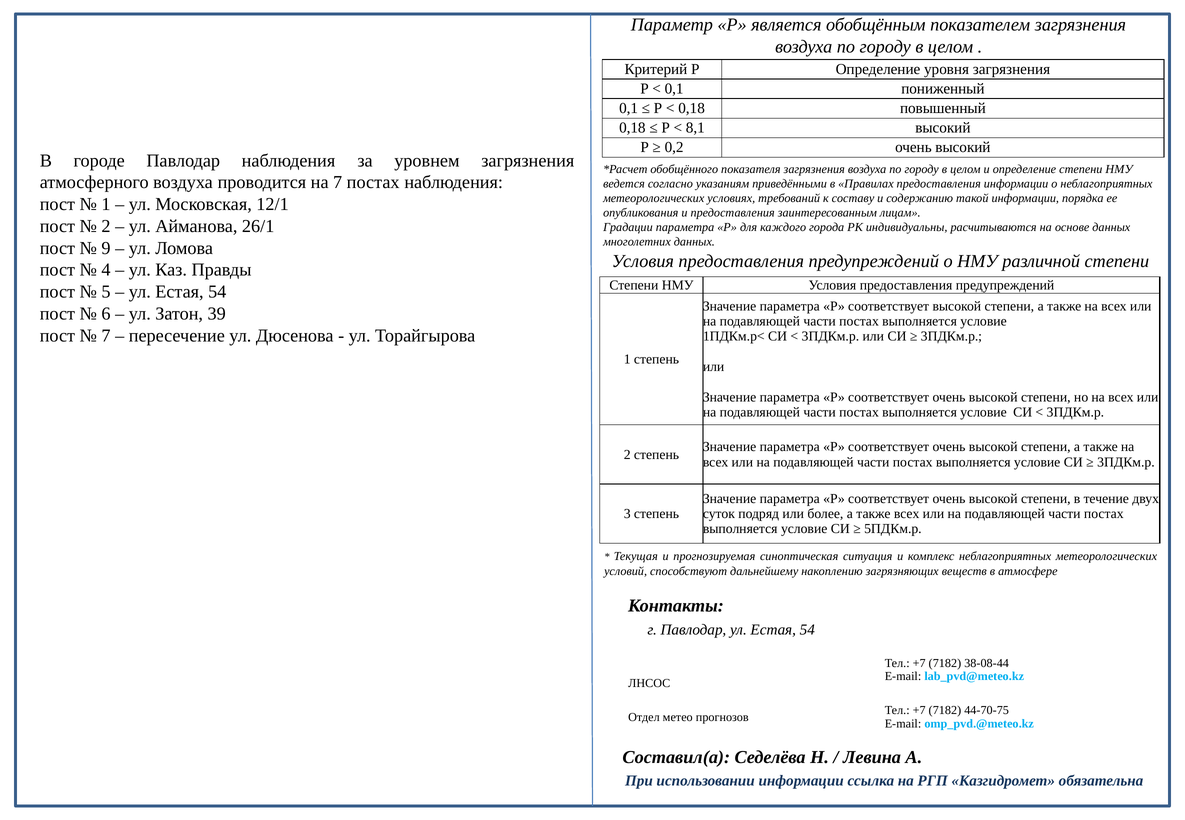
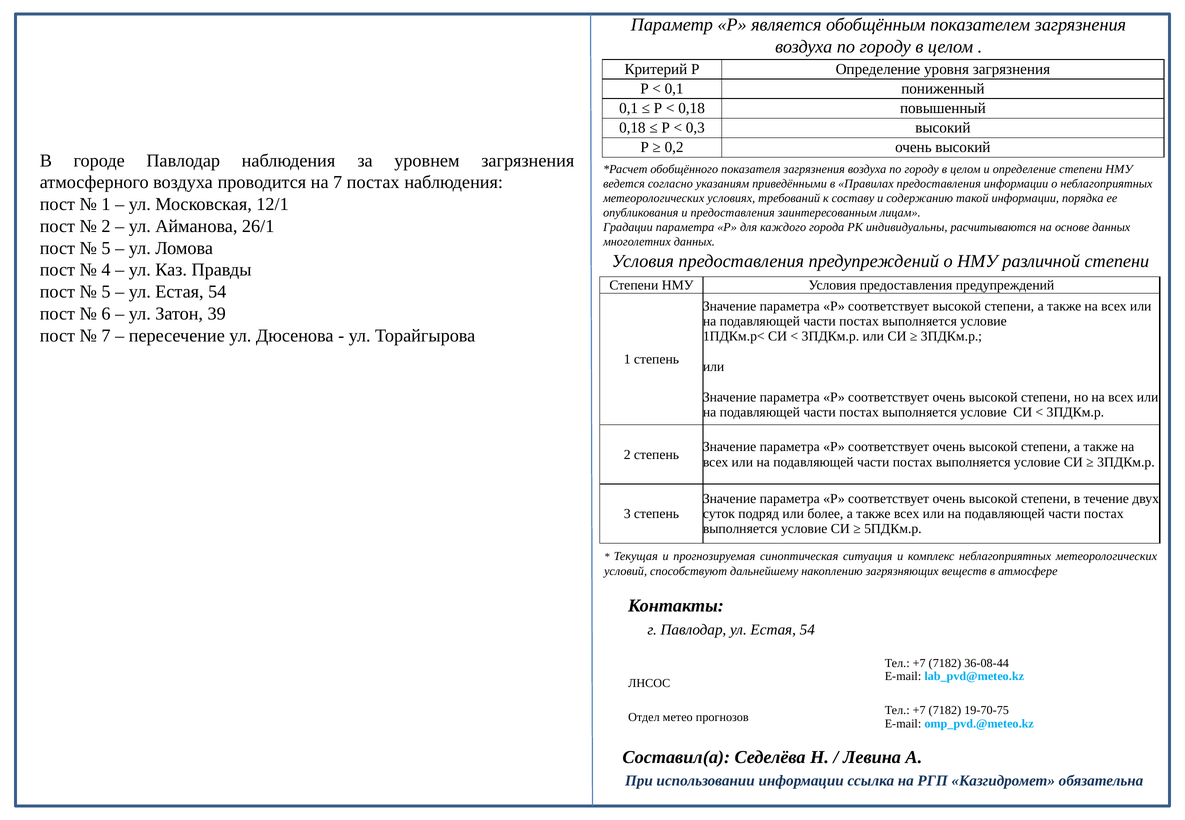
8,1: 8,1 -> 0,3 (695, 128)
9: 9 -> 5 (106, 248)
38-08-44: 38-08-44 -> 36-08-44 (987, 663)
44-70-75: 44-70-75 -> 19-70-75 (987, 711)
